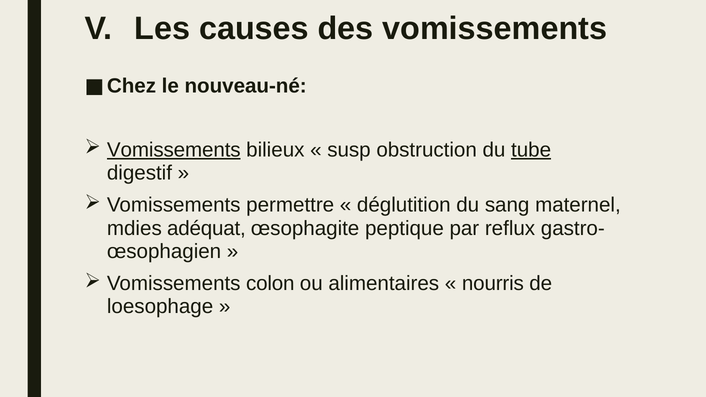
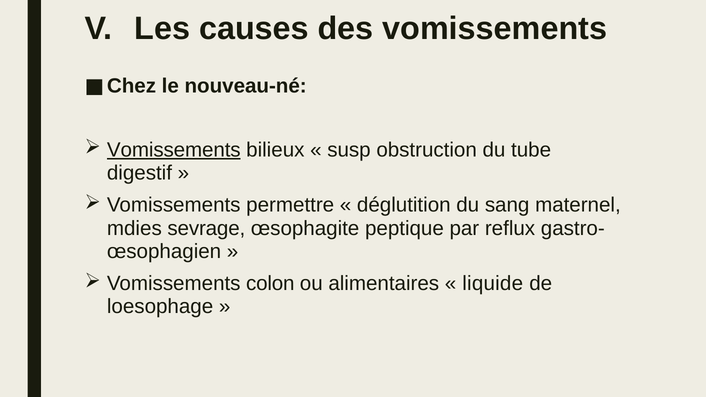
tube underline: present -> none (531, 150)
adéquat: adéquat -> sevrage (206, 228)
nourris: nourris -> liquide (493, 284)
